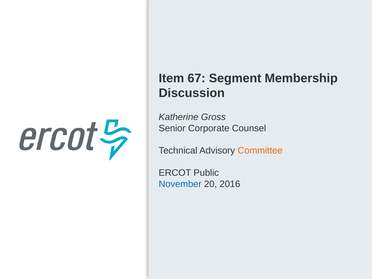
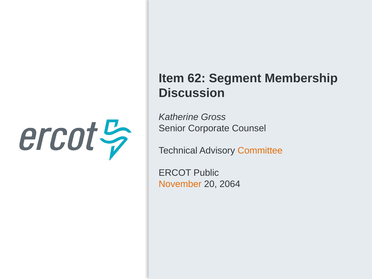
67: 67 -> 62 (197, 78)
November colour: blue -> orange (180, 184)
2016: 2016 -> 2064 (230, 184)
